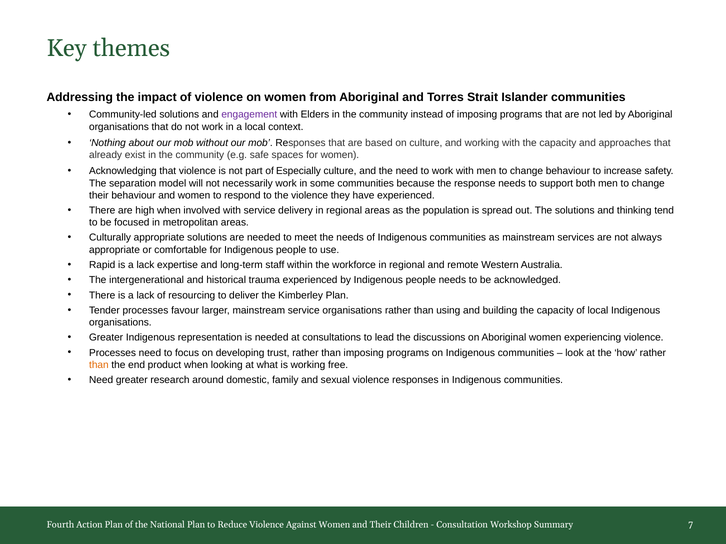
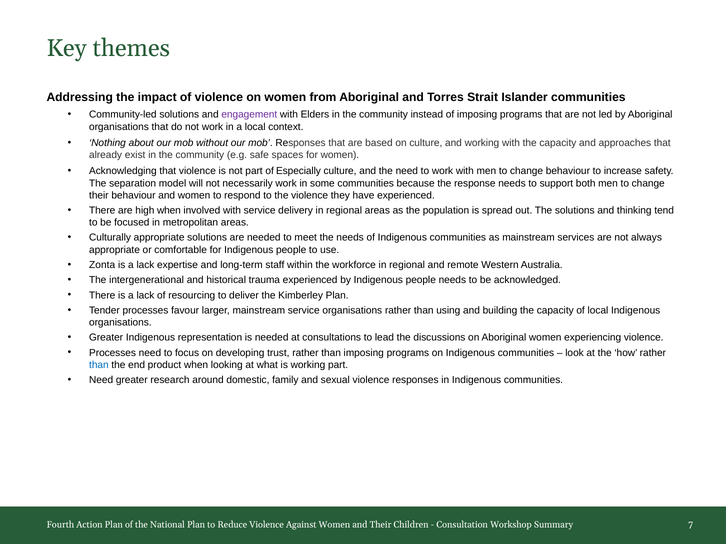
Rapid: Rapid -> Zonta (102, 265)
than colour: orange -> blue (99, 365)
working free: free -> part (338, 365)
